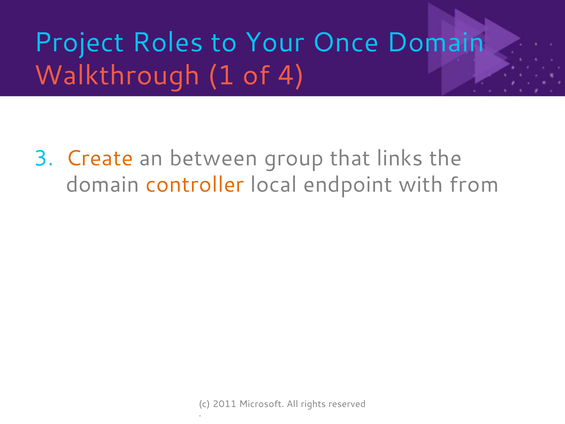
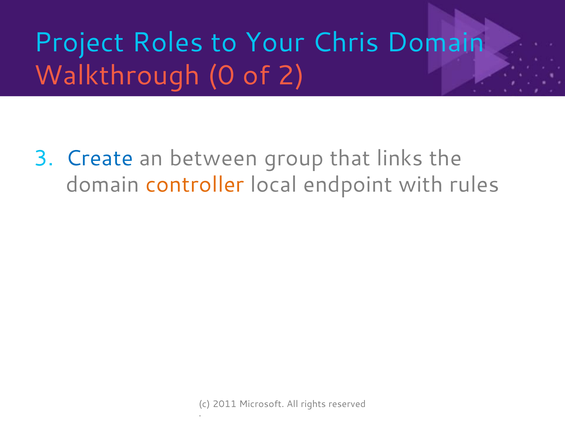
Once: Once -> Chris (346, 42)
1: 1 -> 0 (221, 75)
4: 4 -> 2 (291, 75)
Create colour: orange -> blue (99, 158)
from: from -> rules (474, 185)
